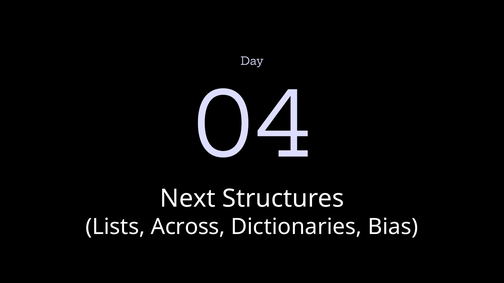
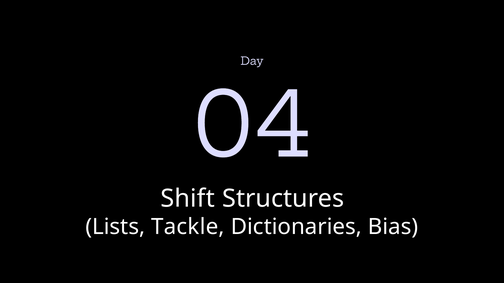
Next: Next -> Shift (188, 199)
Across: Across -> Tackle (188, 227)
